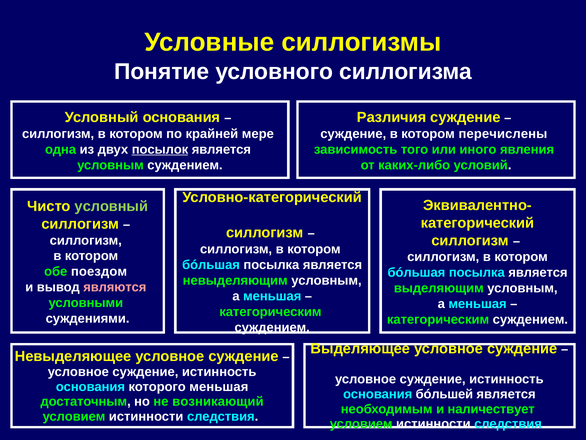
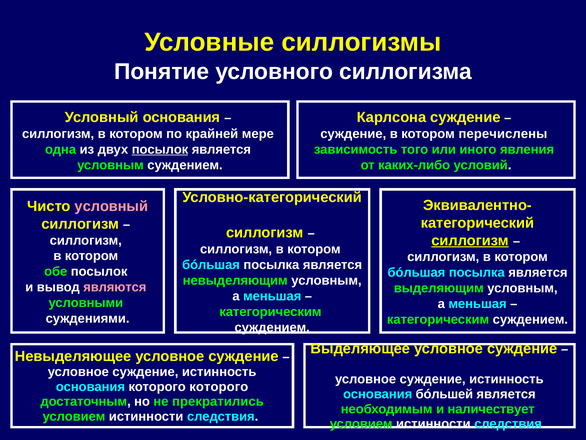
Различия: Различия -> Карлсона (392, 117)
условный colour: light green -> pink (111, 206)
силлогизм underline: none -> present (470, 240)
обе поездом: поездом -> посылок (99, 271)
которого меньшая: меньшая -> которого (219, 386)
возникающий: возникающий -> прекратились (218, 401)
